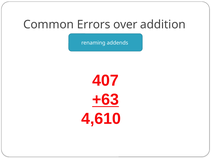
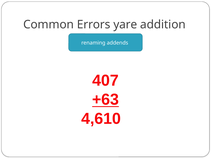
over: over -> yare (125, 24)
